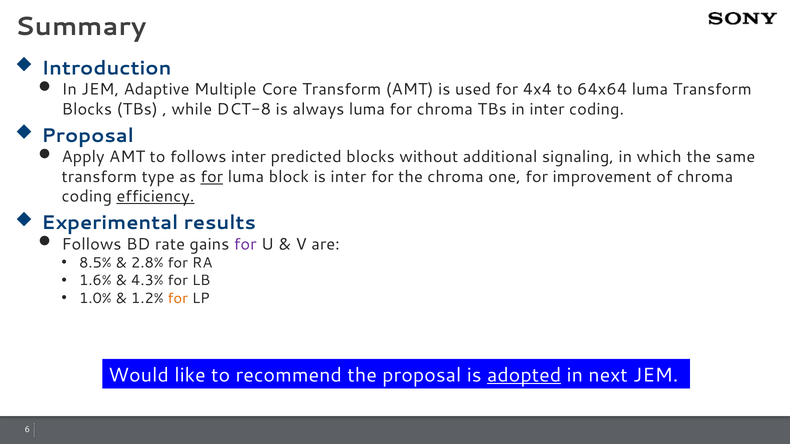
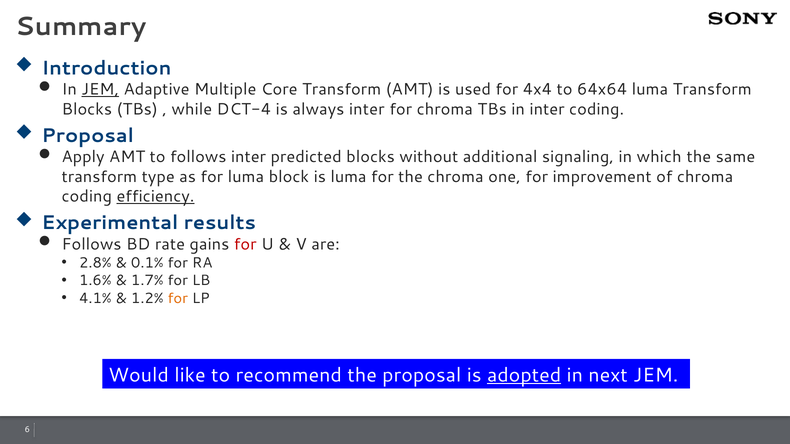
JEM underline: none -> present (100, 90)
DCT-8: DCT-8 -> DCT-4 (244, 109)
always luma: luma -> inter (367, 109)
for underline: present -> none (212, 177)
is inter: inter -> luma (349, 177)
for colour: purple -> red (245, 244)
8.5%: 8.5% -> 2.8% (95, 263)
2.8%: 2.8% -> 0.1% (147, 263)
4.3%: 4.3% -> 1.7% (147, 280)
1.0%: 1.0% -> 4.1% (95, 298)
